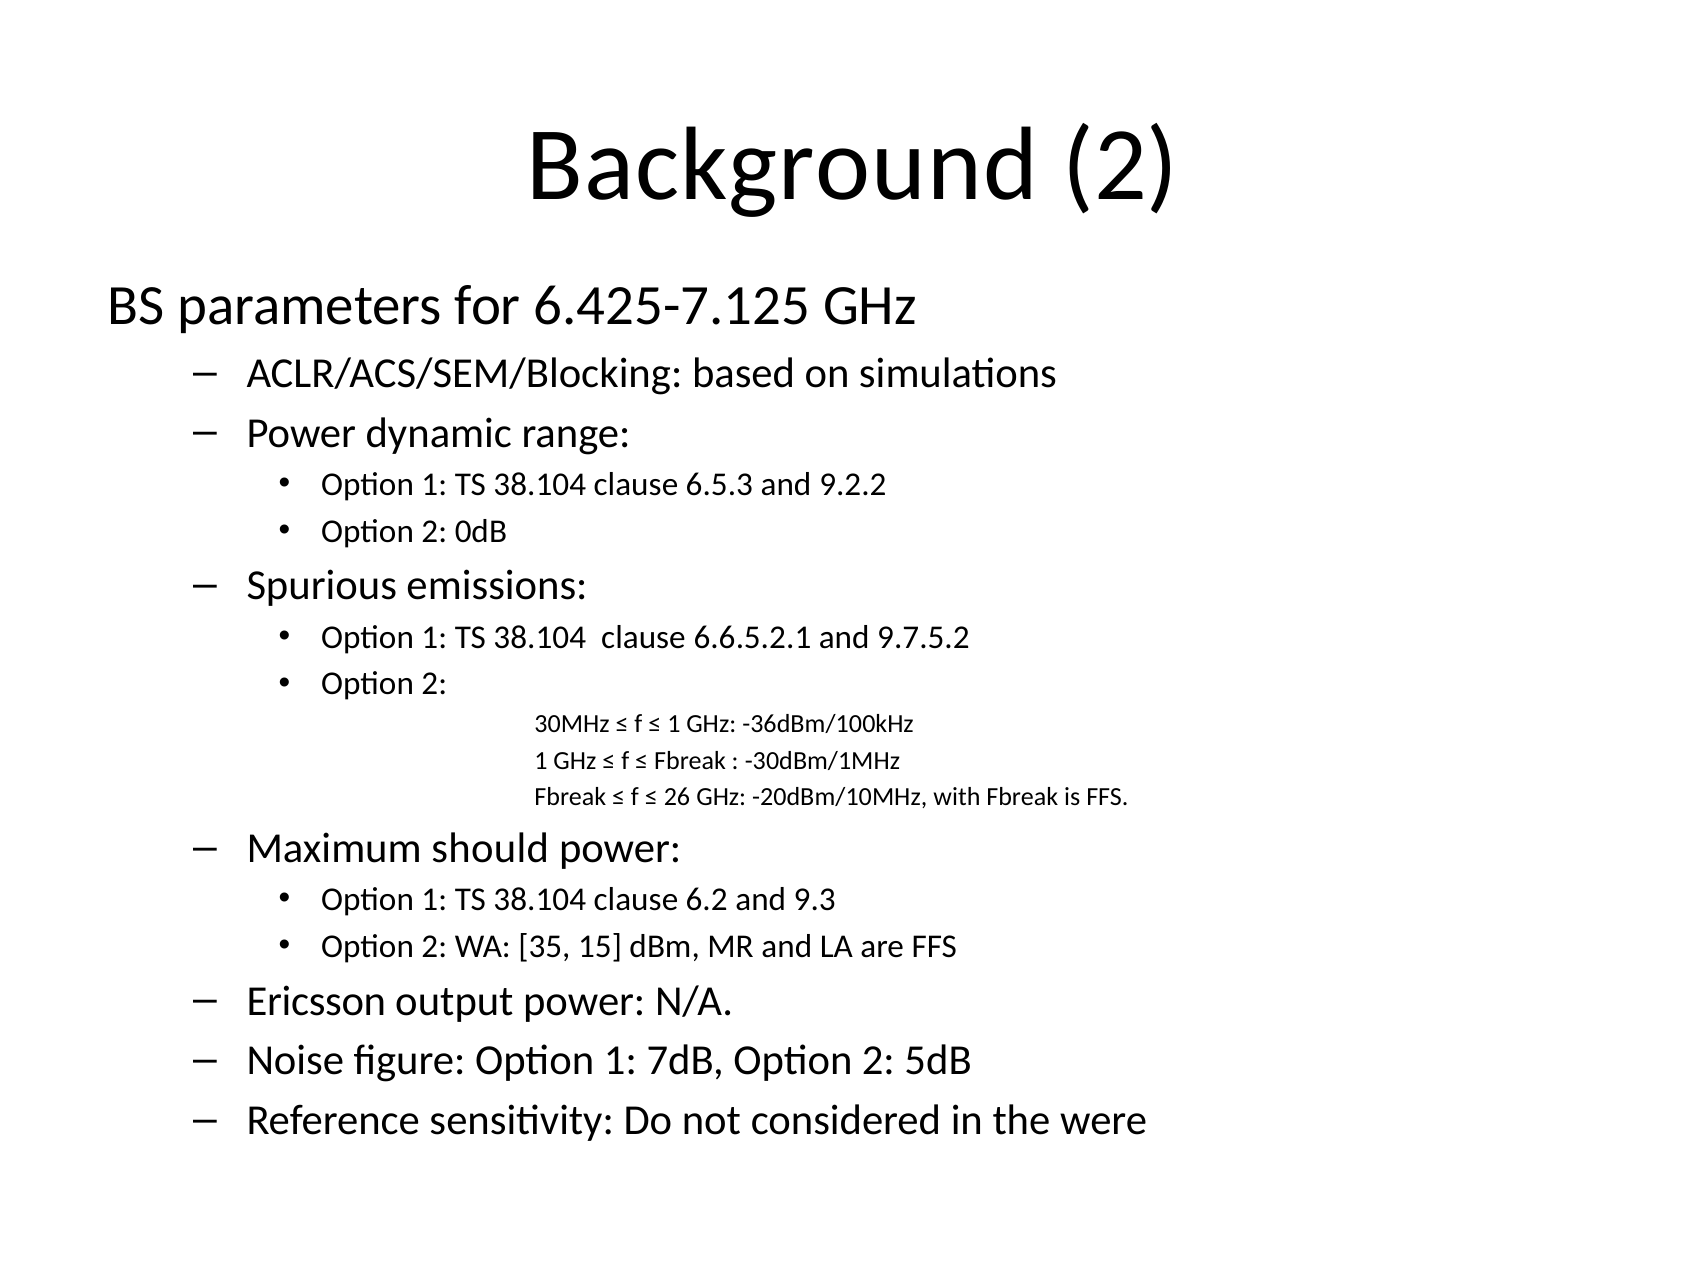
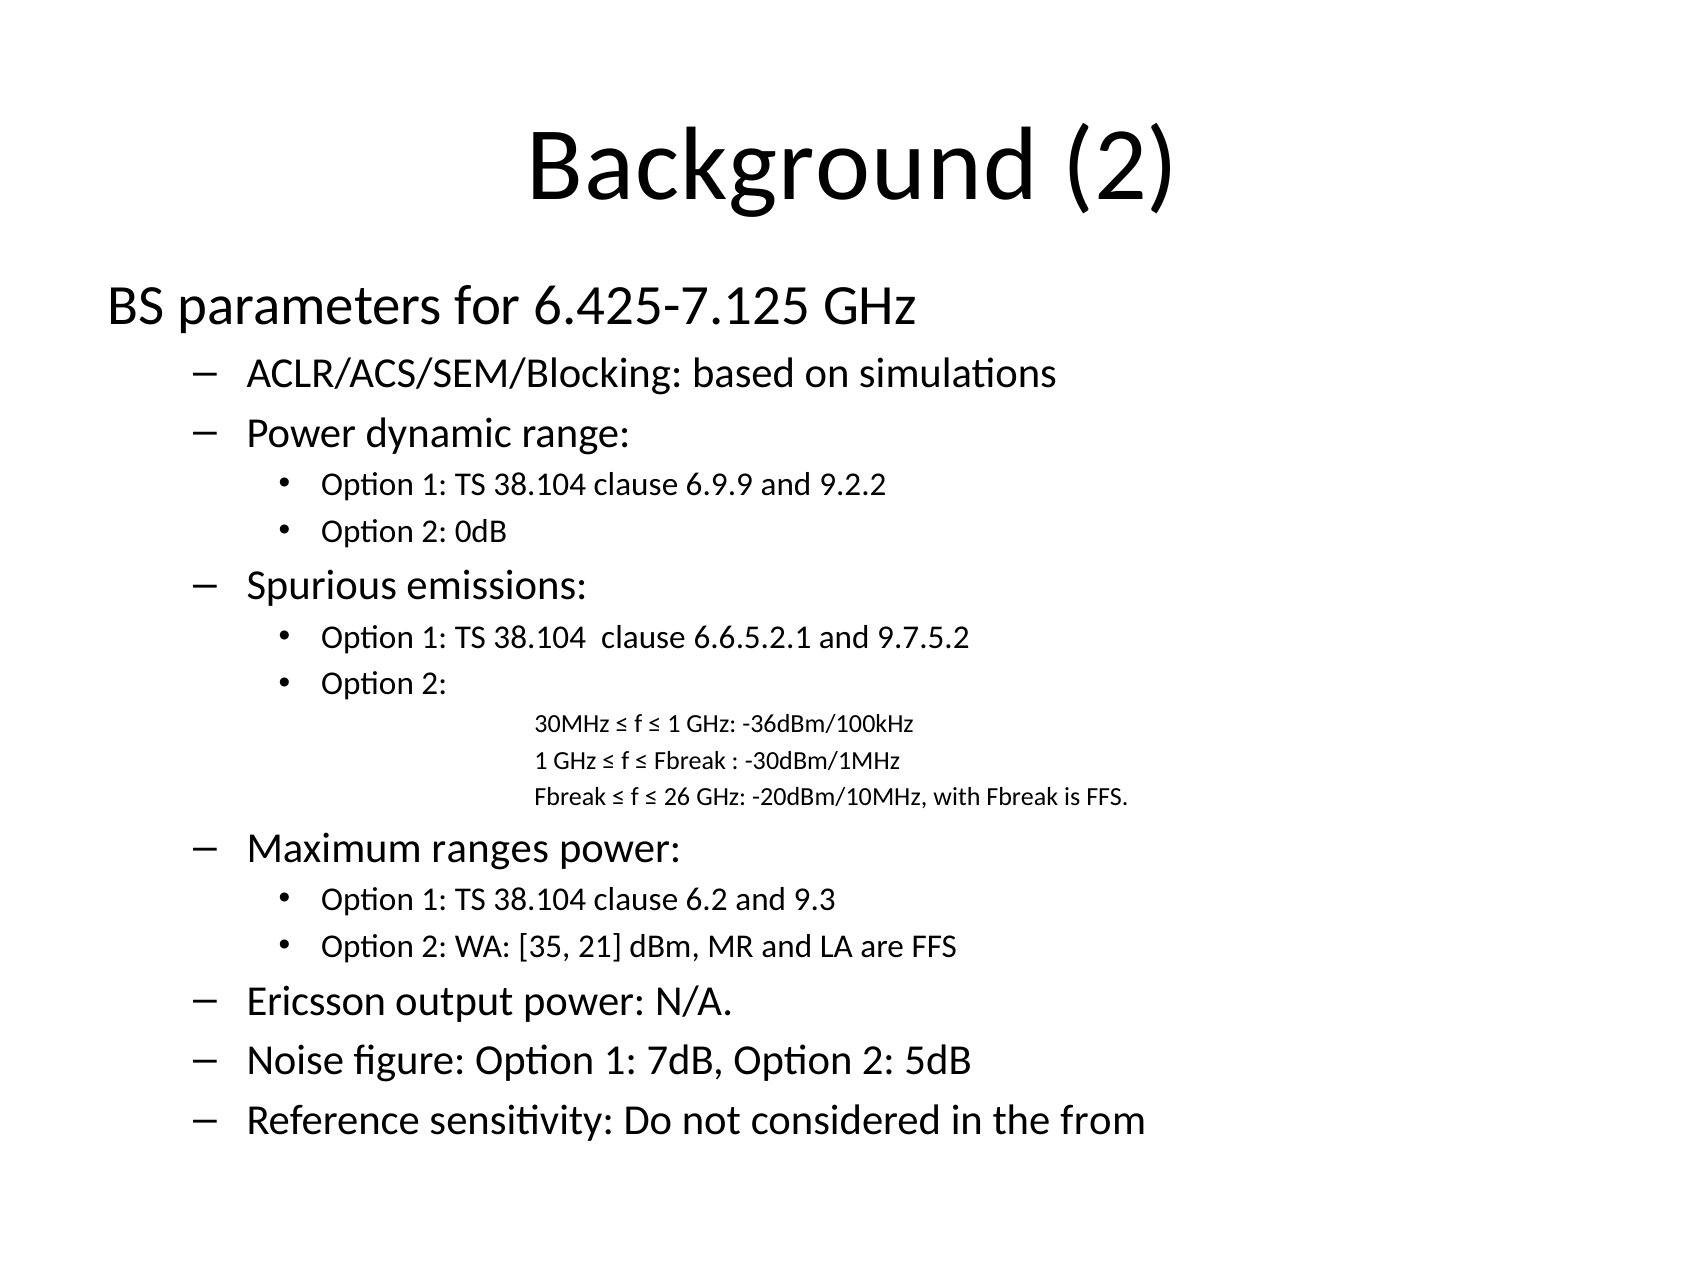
6.5.3: 6.5.3 -> 6.9.9 (719, 484)
should: should -> ranges (490, 848)
15: 15 -> 21 (600, 946)
were: were -> from (1103, 1120)
